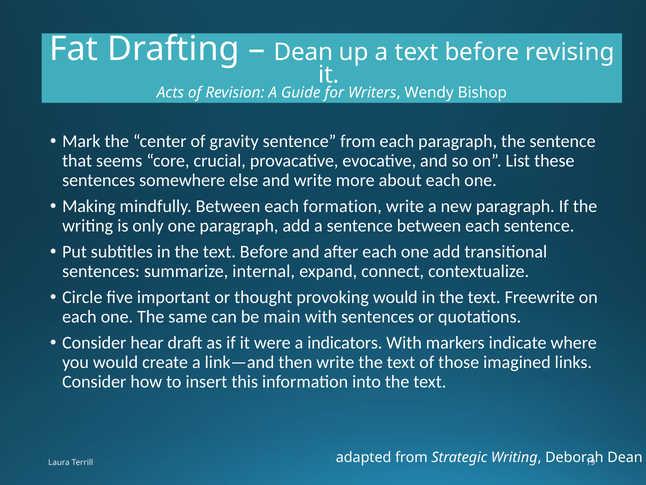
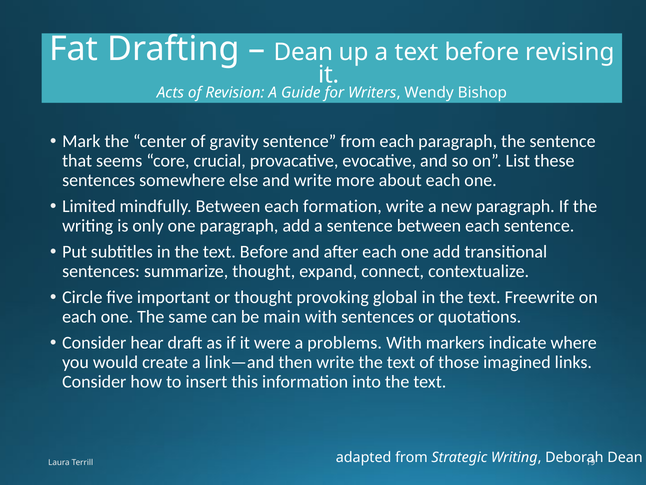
Making: Making -> Limited (89, 206)
summarize internal: internal -> thought (264, 271)
provoking would: would -> global (395, 297)
indicators: indicators -> problems (345, 343)
